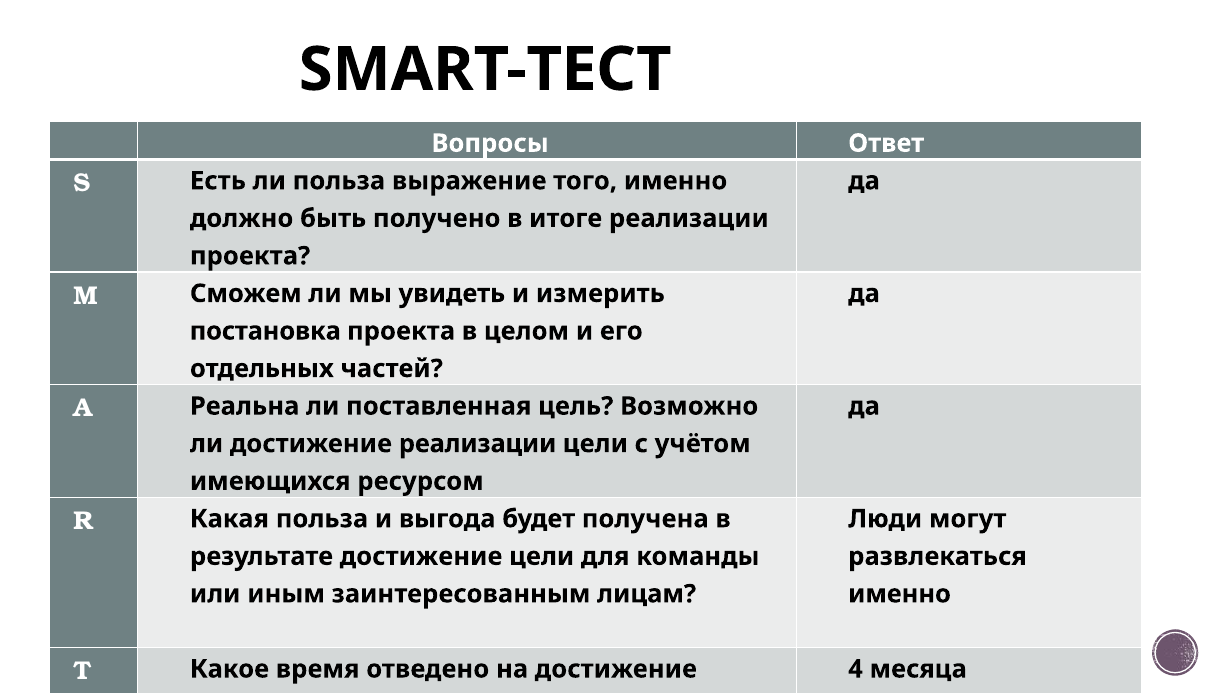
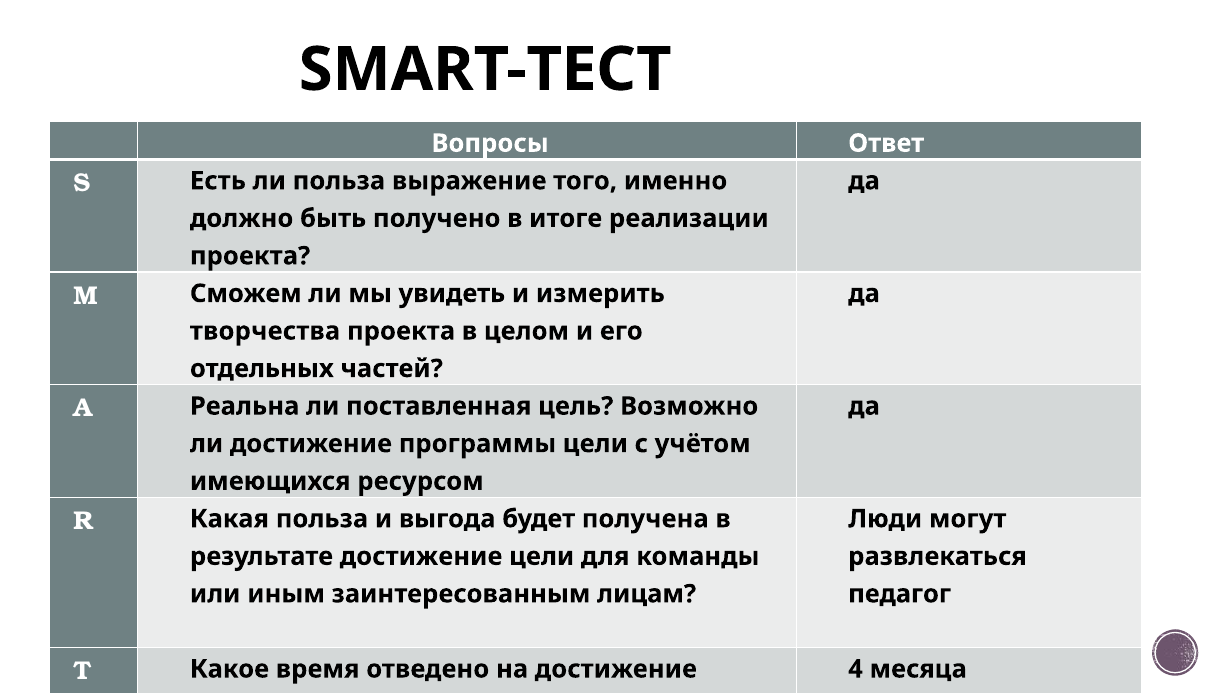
постановка: постановка -> творчества (265, 331)
достижение реализации: реализации -> программы (477, 444)
именно: именно -> педагог (900, 594)
